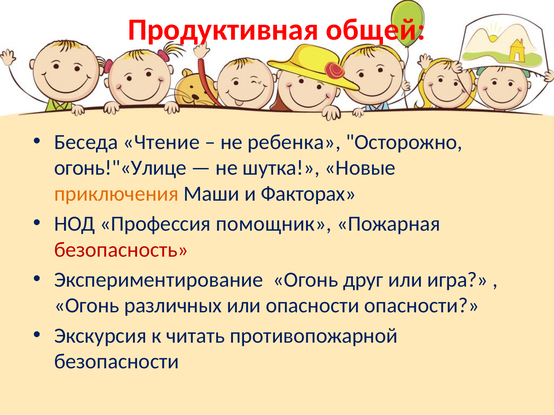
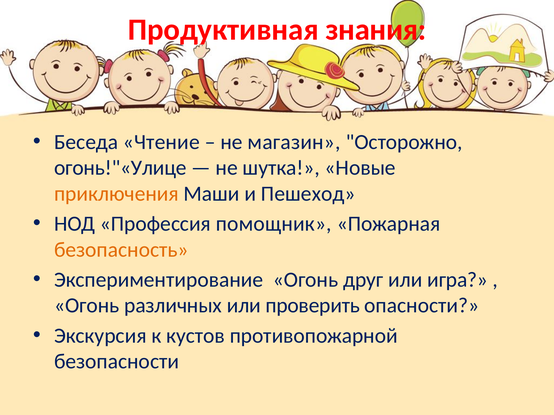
общей: общей -> знания (376, 30)
ребенка: ребенка -> магазин (294, 142)
Факторах: Факторах -> Пешеход (308, 194)
безопасность colour: red -> orange (121, 250)
или опасности: опасности -> проверить (313, 306)
читать: читать -> кустов (196, 336)
